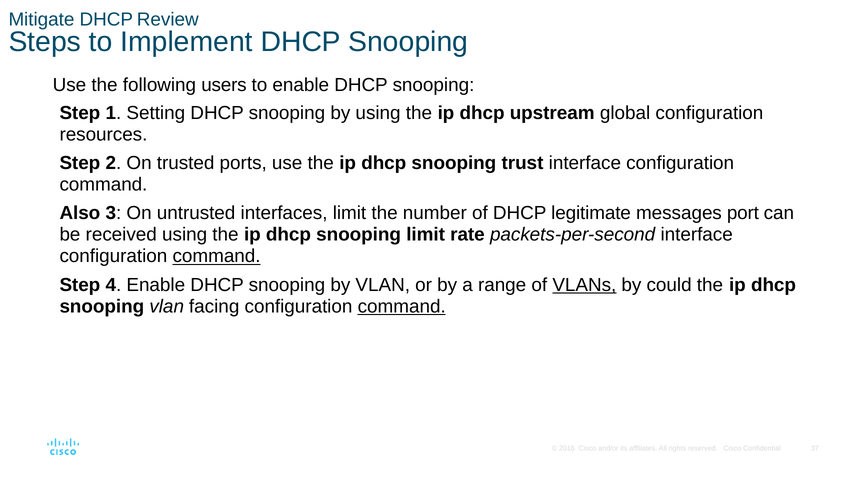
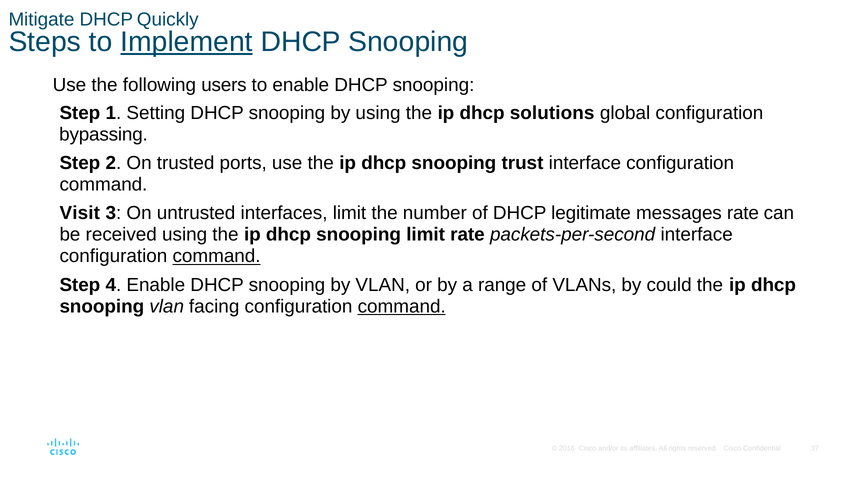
Review: Review -> Quickly (168, 20)
Implement underline: none -> present (187, 42)
upstream: upstream -> solutions (552, 113)
resources: resources -> bypassing (104, 135)
Also: Also -> Visit (80, 214)
messages port: port -> rate (743, 214)
VLANs underline: present -> none (584, 285)
